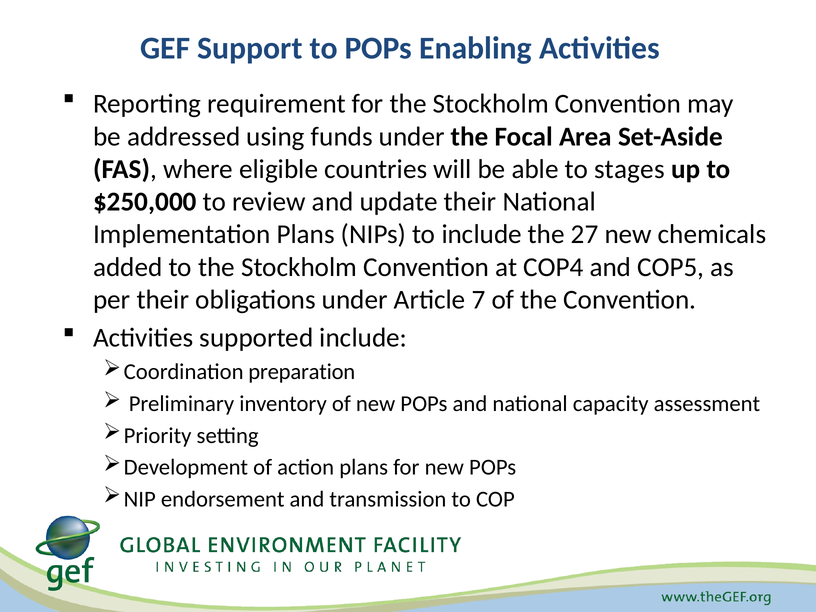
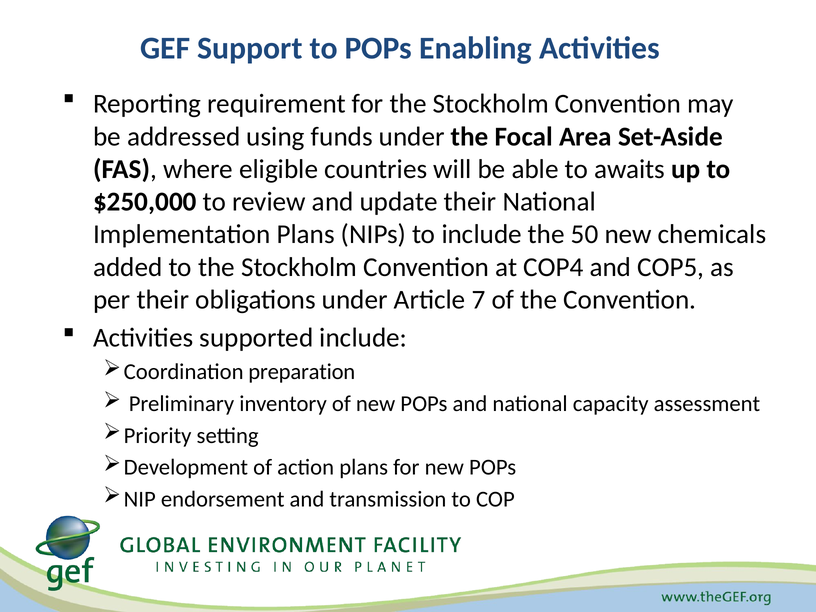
stages: stages -> awaits (630, 169)
27: 27 -> 50 (585, 234)
